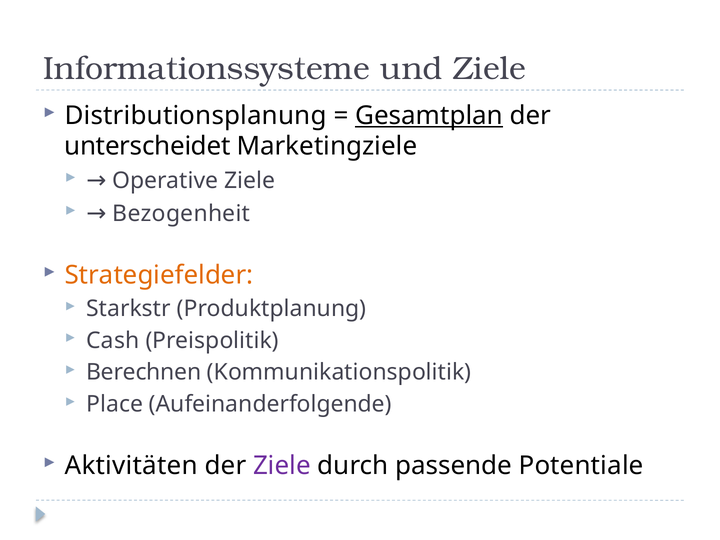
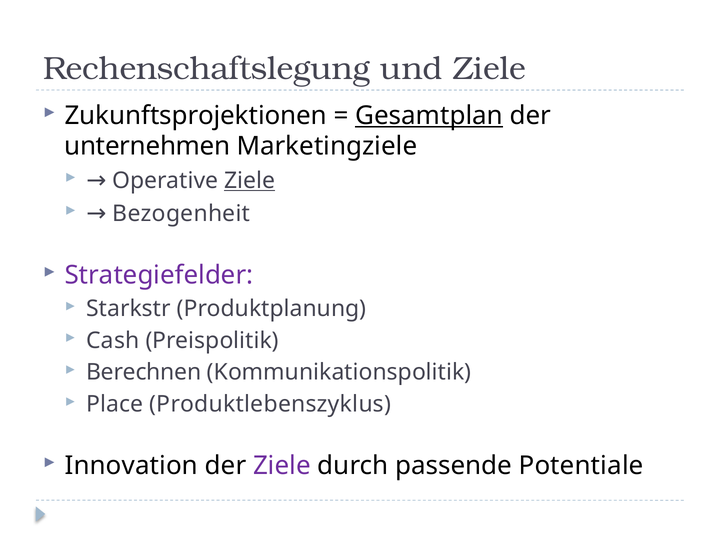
Informationssysteme: Informationssysteme -> Rechenschaftslegung (206, 69)
Distributionsplanung: Distributionsplanung -> Zukunftsprojektionen (196, 115)
unterscheidet: unterscheidet -> unternehmen (147, 146)
Ziele underline: none -> present (250, 181)
Strategiefelder colour: orange -> purple (159, 275)
Aufeinanderfolgende: Aufeinanderfolgende -> Produktlebenszyklus (270, 404)
Aktivitäten: Aktivitäten -> Innovation (131, 466)
